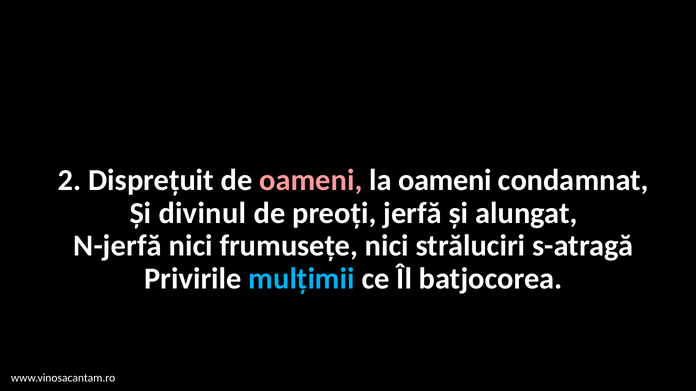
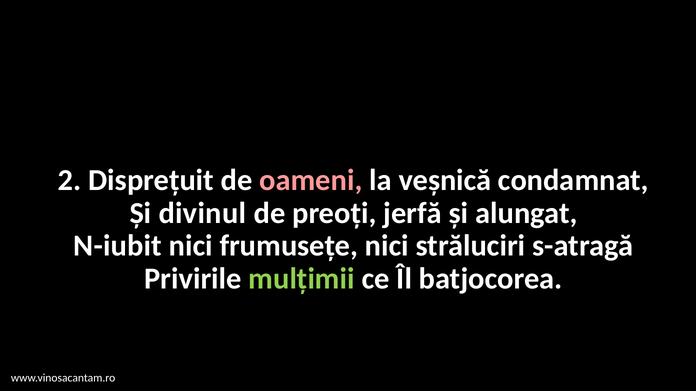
la oameni: oameni -> veșnică (445, 180)
N-jerfă: N-jerfă -> N-iubit (118, 246)
mulțimii colour: light blue -> light green (302, 279)
